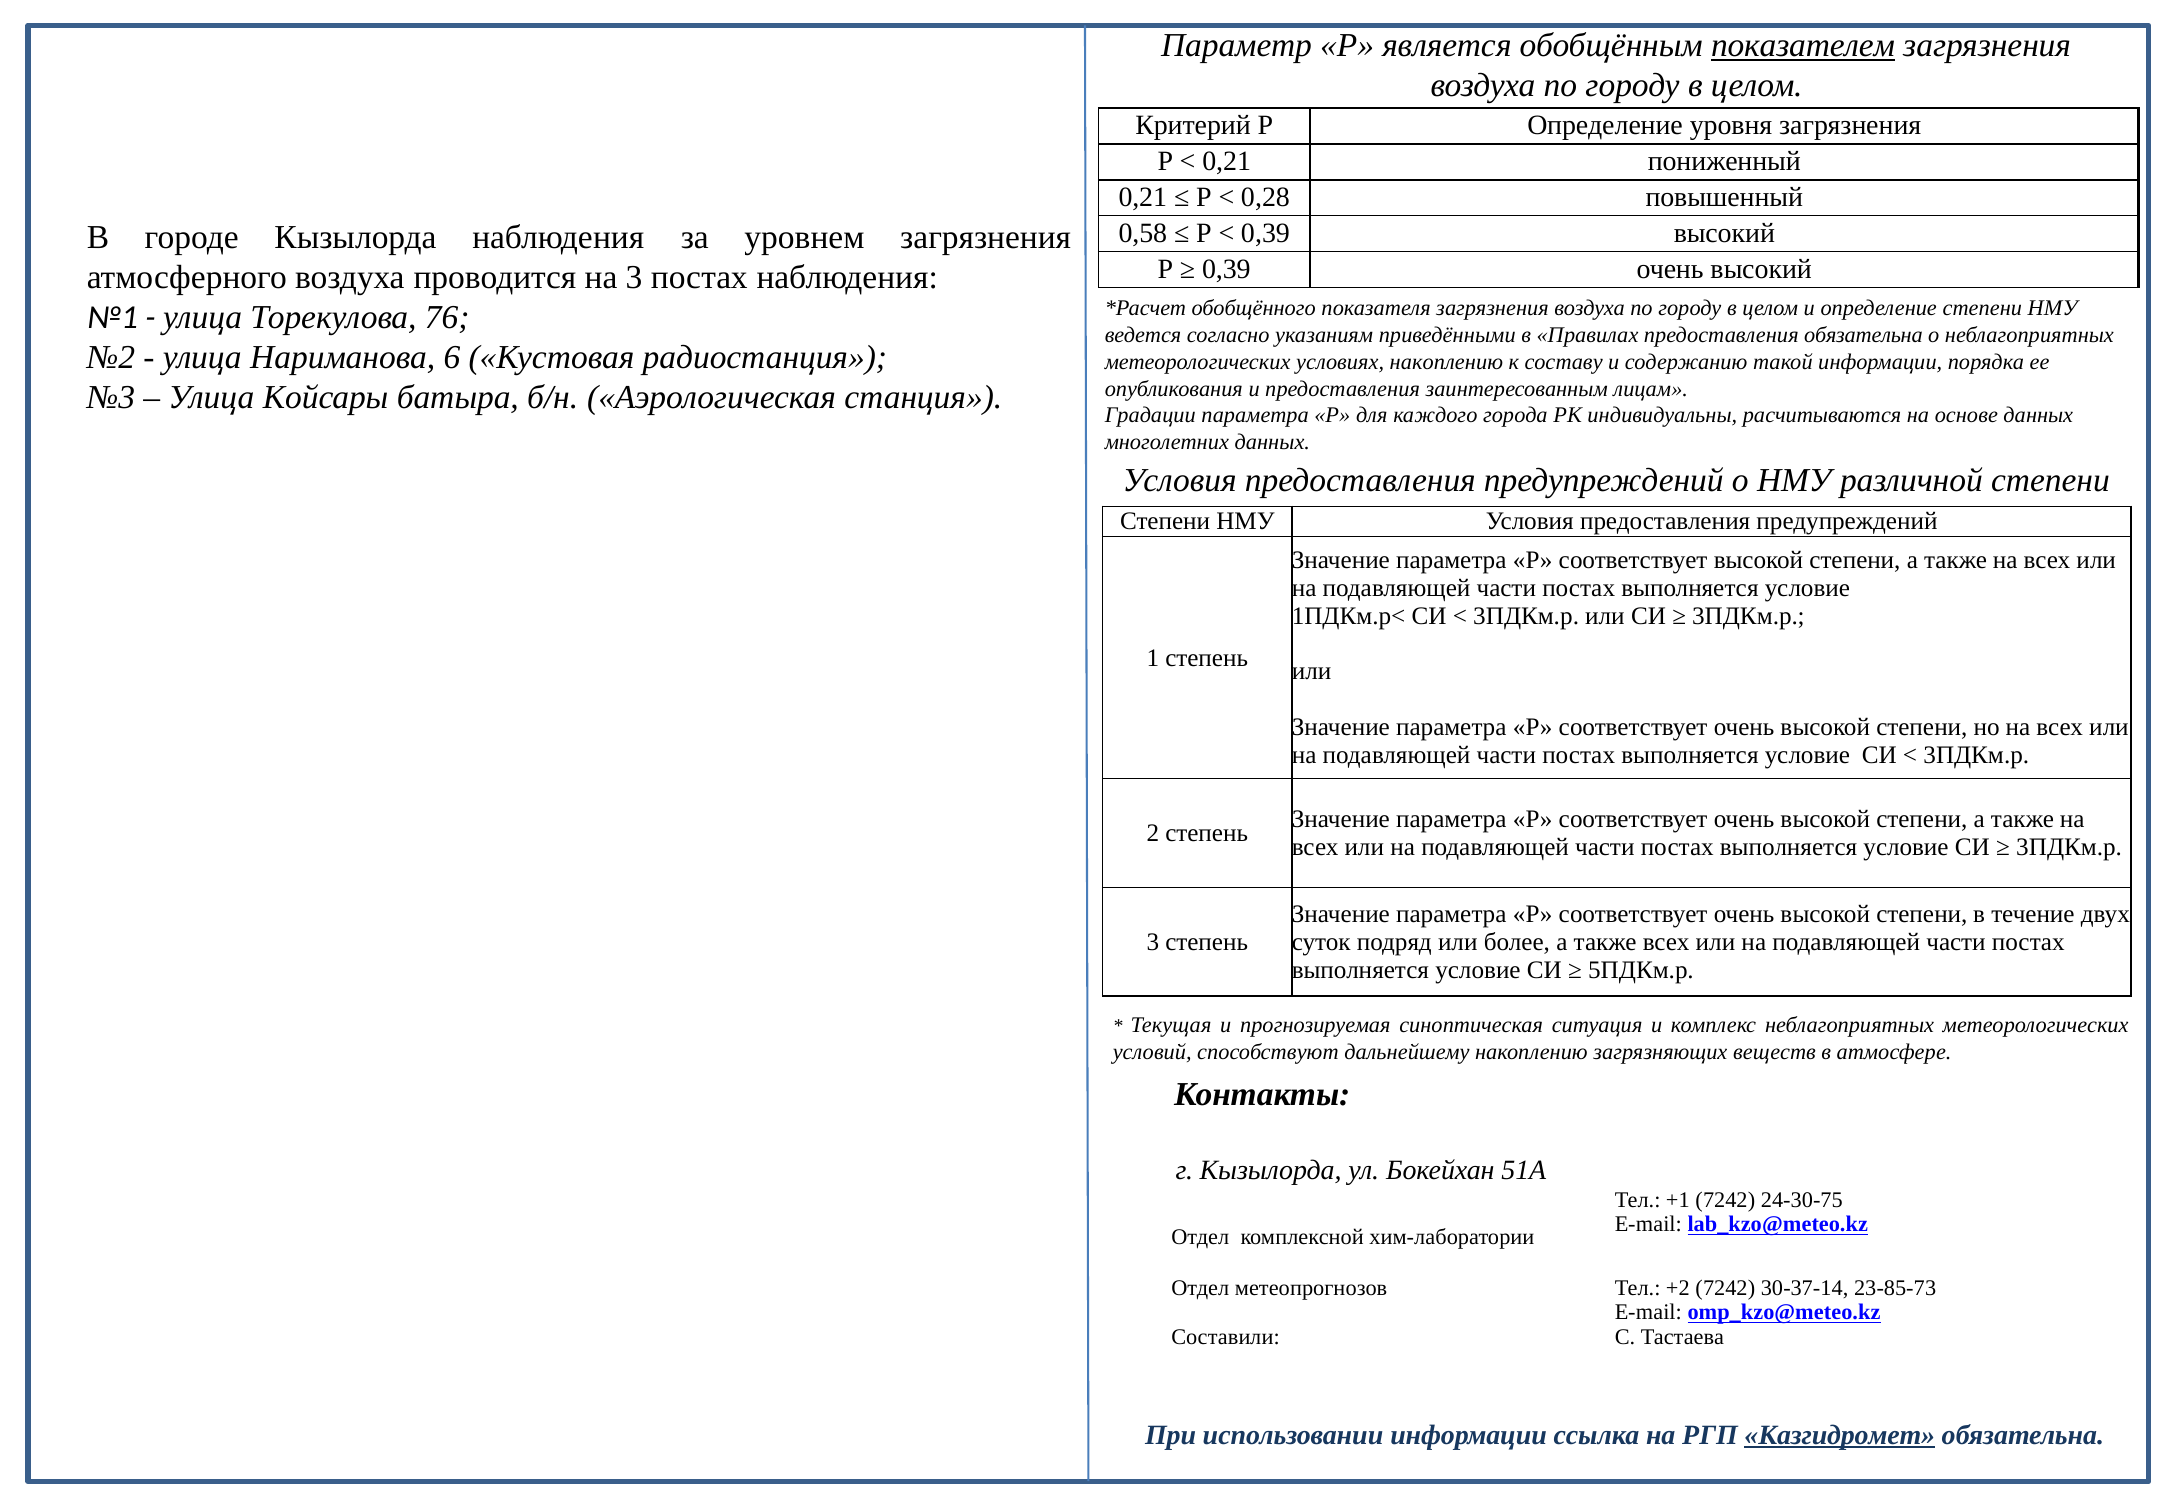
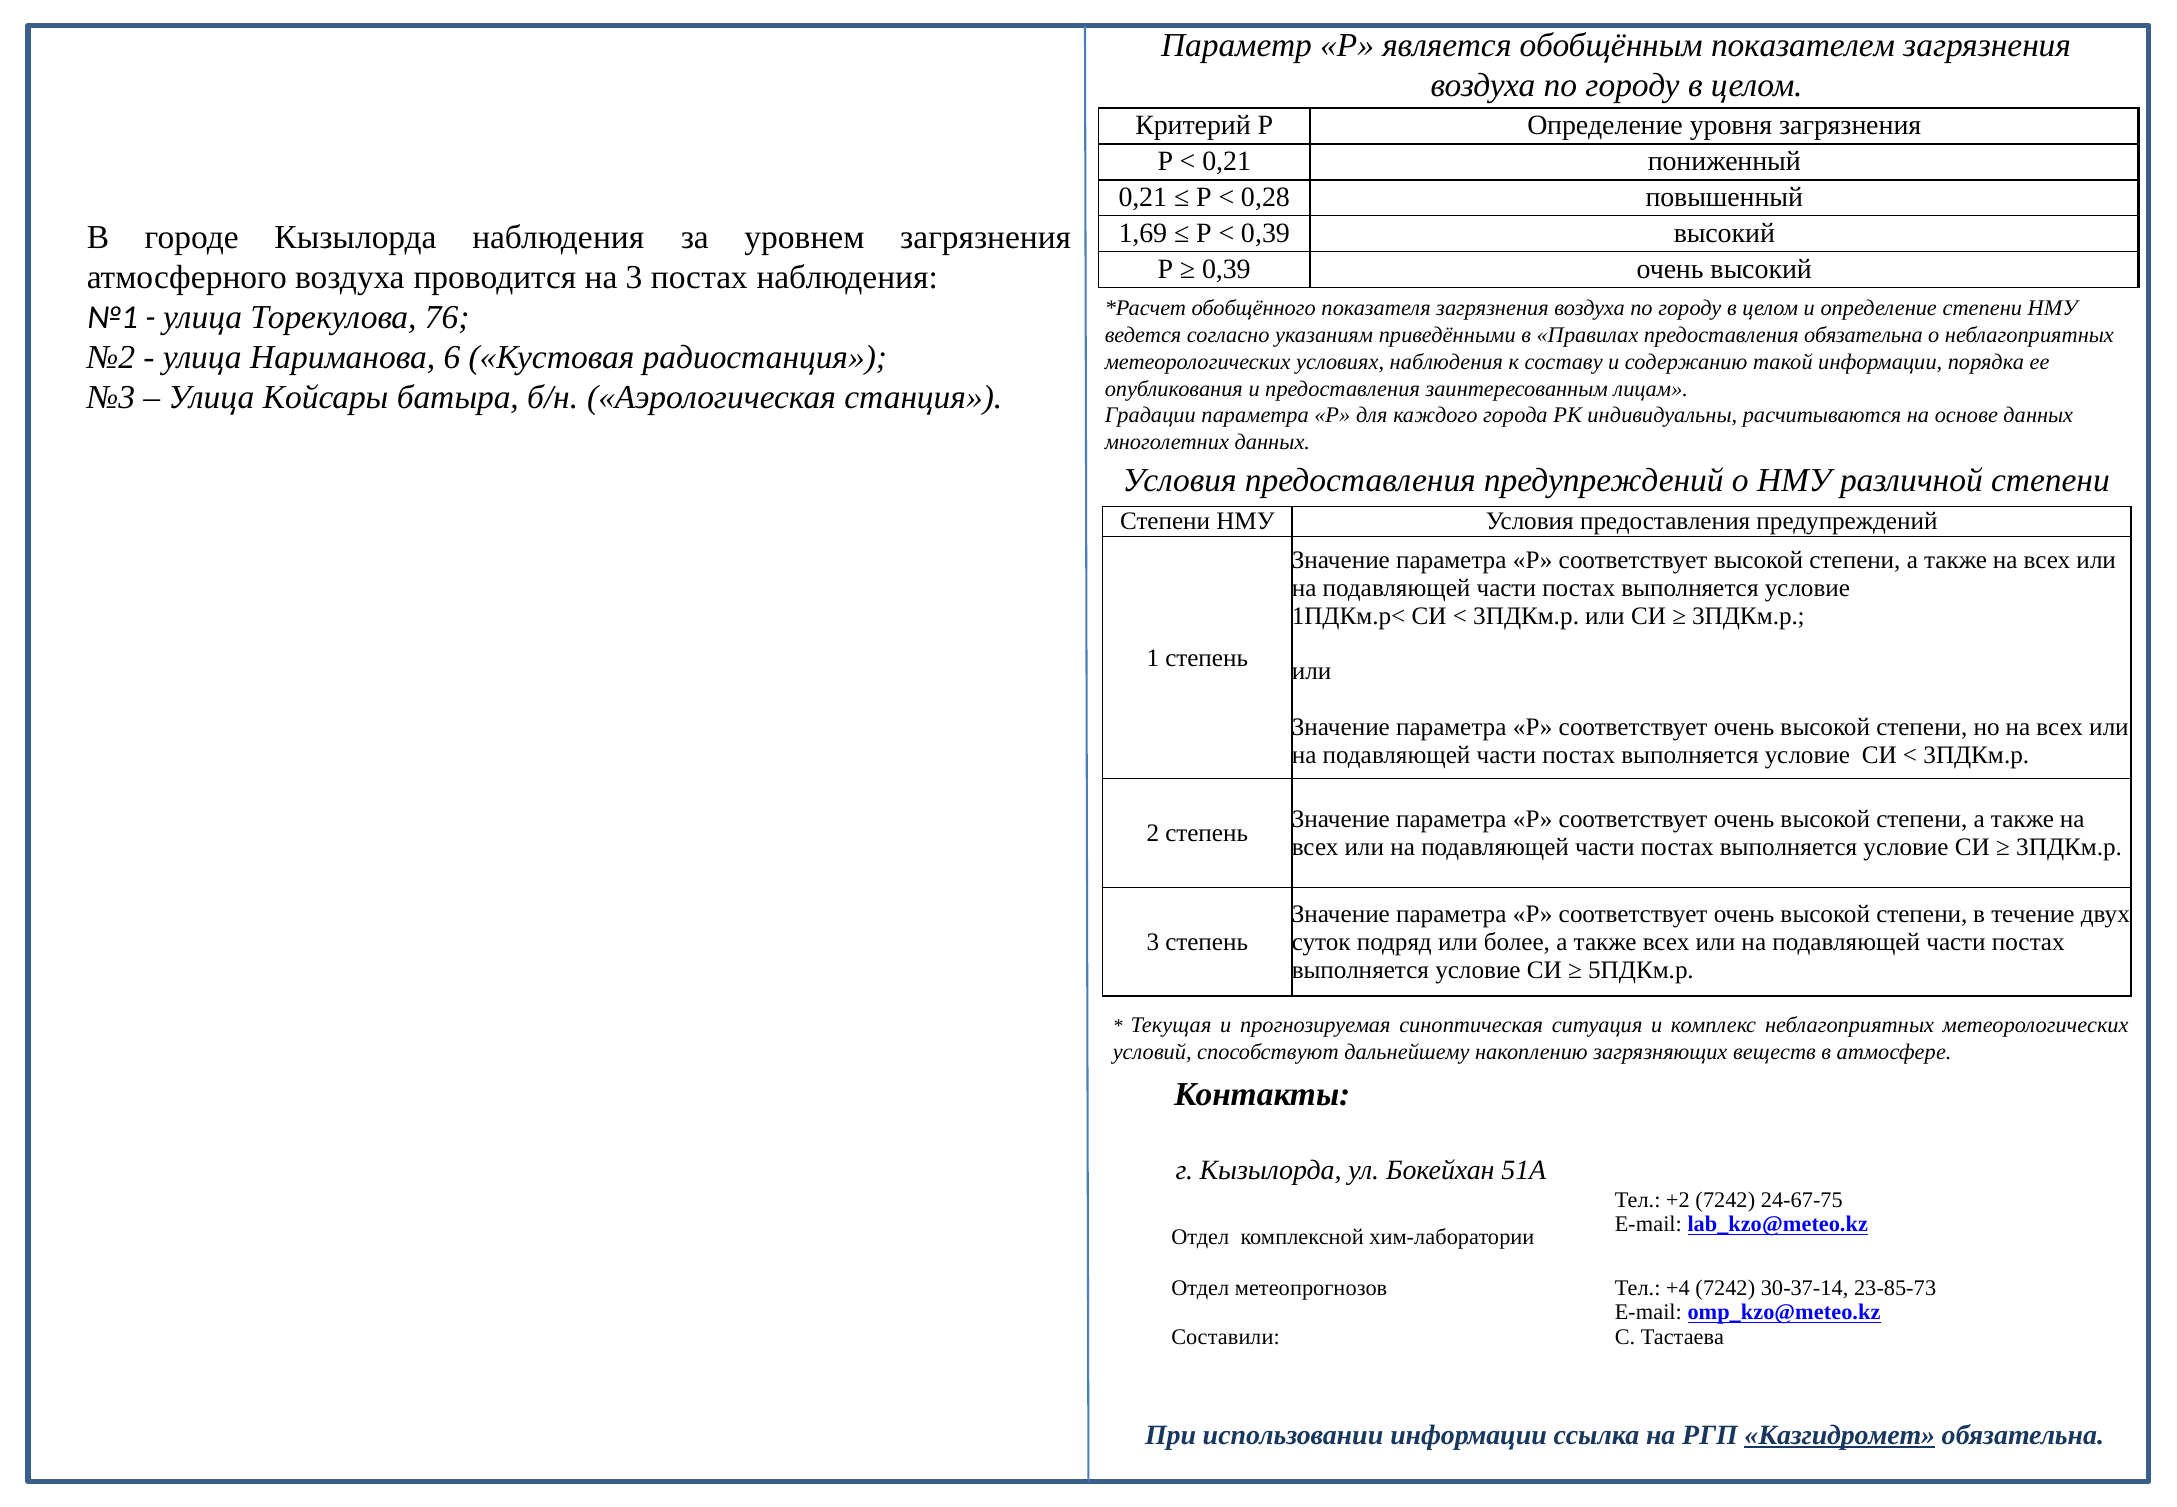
показателем underline: present -> none (1803, 45)
0,58: 0,58 -> 1,69 (1143, 234)
условиях накоплению: накоплению -> наблюдения (1446, 362)
+1: +1 -> +2 (1678, 1200)
24-30-75: 24-30-75 -> 24-67-75 (1802, 1200)
+2: +2 -> +4 (1678, 1288)
